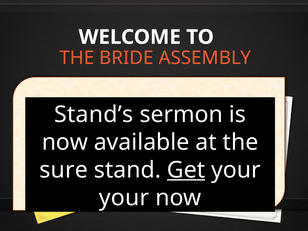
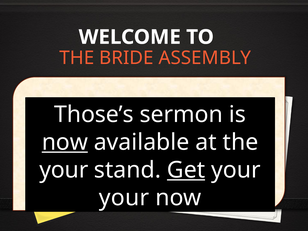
Stand’s: Stand’s -> Those’s (94, 115)
now underline: none -> present (65, 142)
sure: sure -> your (64, 170)
